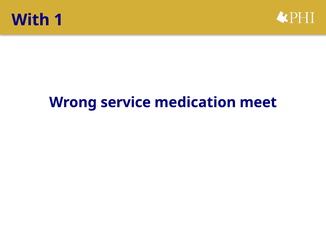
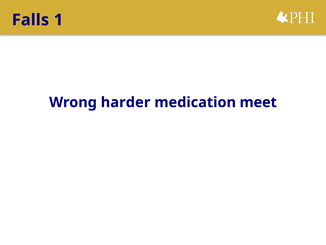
With: With -> Falls (30, 20)
service: service -> harder (126, 102)
